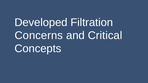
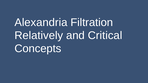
Developed: Developed -> Alexandria (41, 22)
Concerns: Concerns -> Relatively (39, 36)
